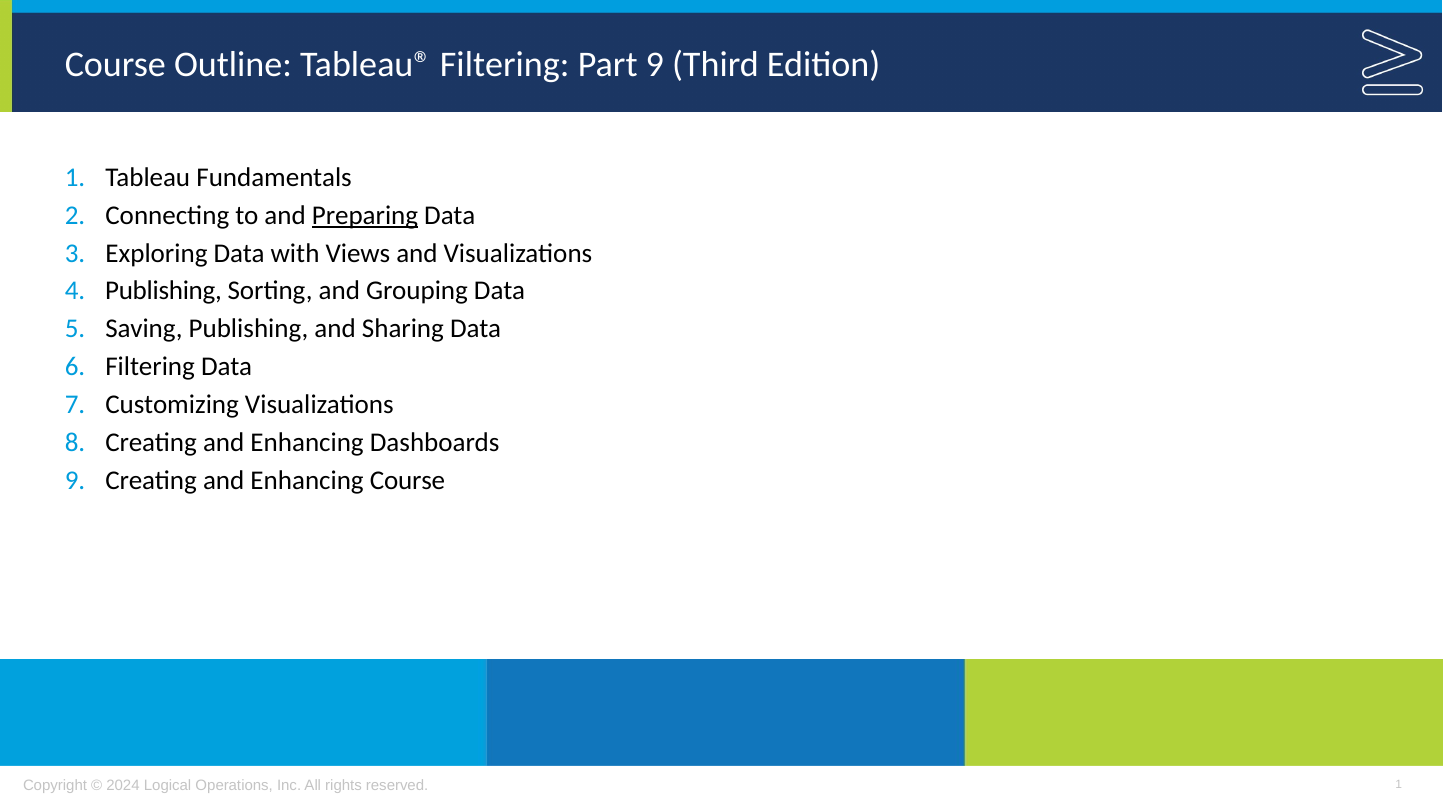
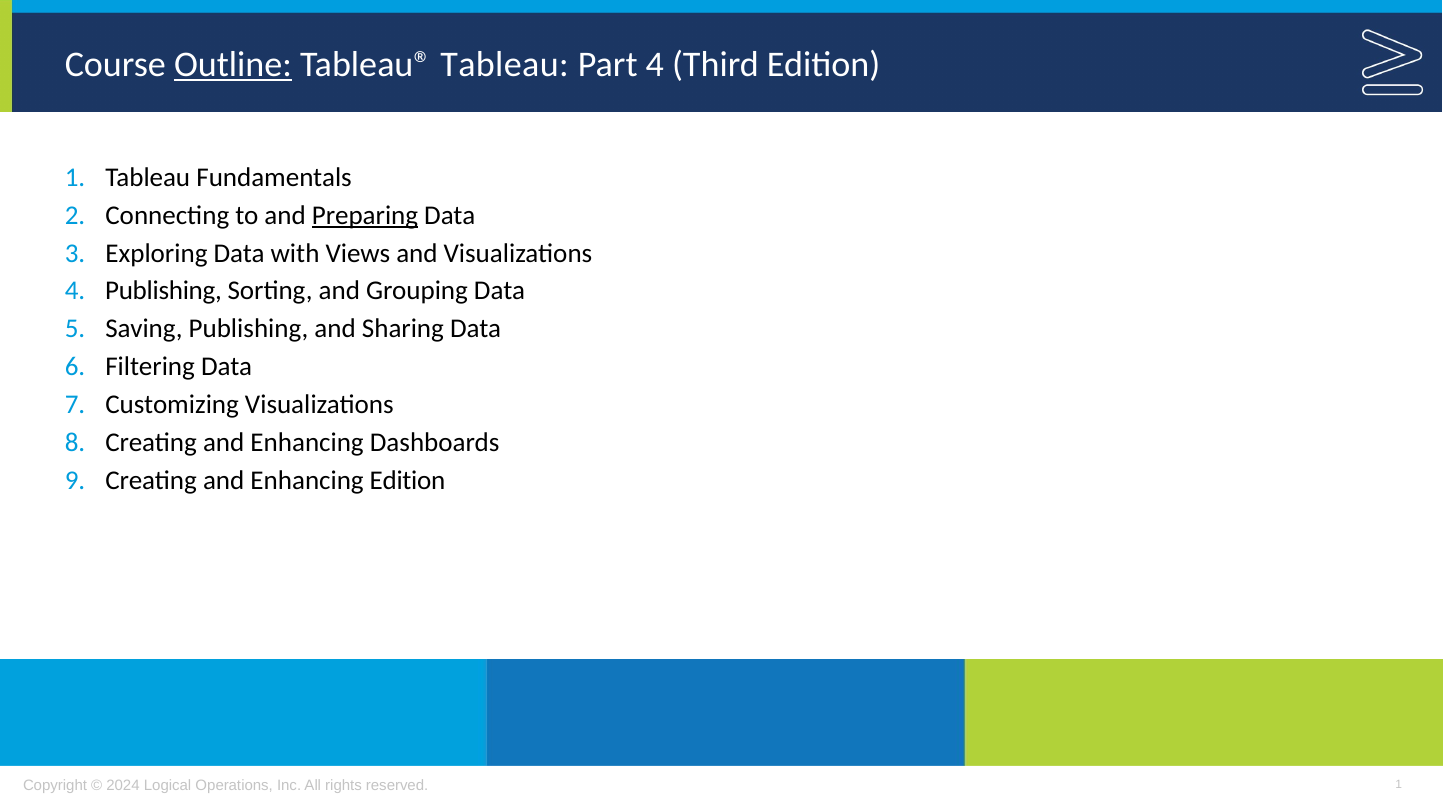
Outline underline: none -> present (233, 64)
Tableau® Filtering: Filtering -> Tableau (505, 64)
Part 9: 9 -> 4 (655, 64)
Enhancing Course: Course -> Edition (408, 481)
